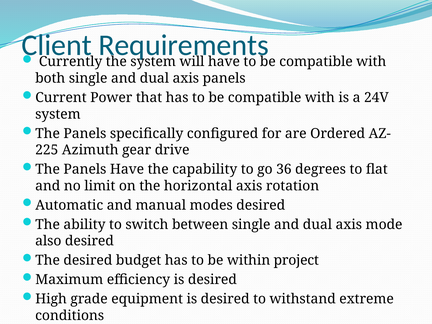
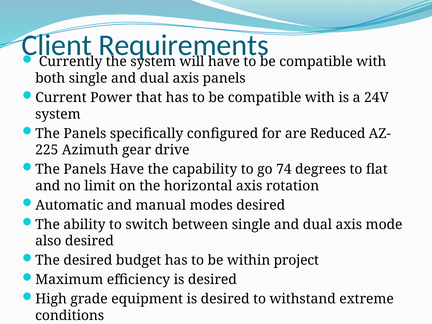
Ordered: Ordered -> Reduced (338, 133)
36: 36 -> 74 (284, 169)
